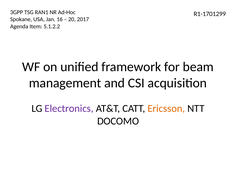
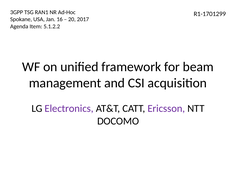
Ericsson colour: orange -> purple (166, 109)
